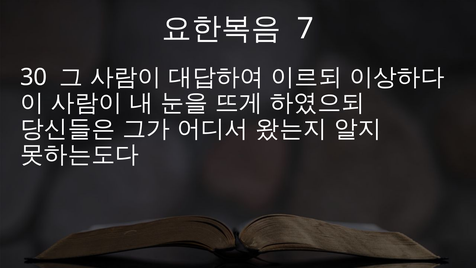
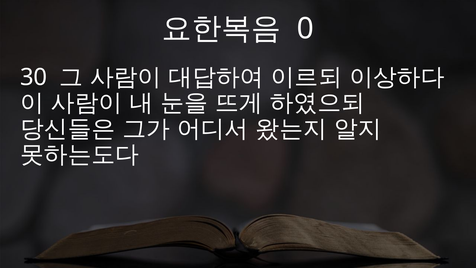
7: 7 -> 0 (305, 29)
